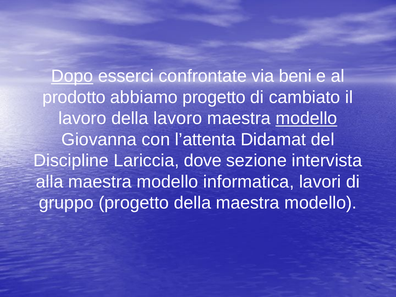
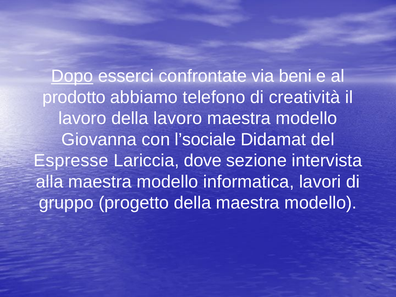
abbiamo progetto: progetto -> telefono (214, 97)
cambiato: cambiato -> creatività (304, 97)
modello underline: present -> none (306, 118)
l’attenta: l’attenta -> l’sociale (205, 139)
Discipline: Discipline -> Espresse (71, 161)
